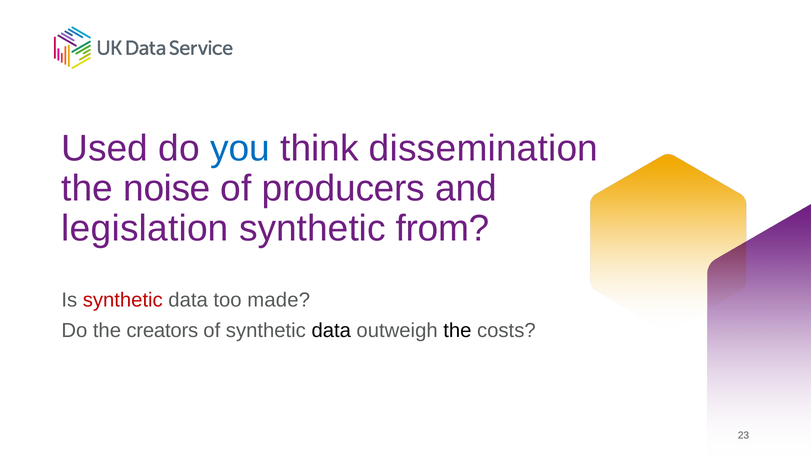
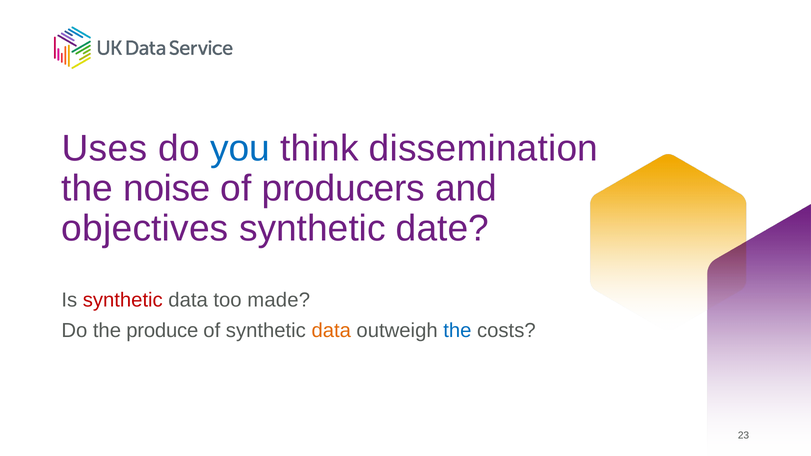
Used: Used -> Uses (105, 148)
legislation: legislation -> objectives (145, 229)
from: from -> date (442, 229)
creators: creators -> produce (162, 331)
data colour: black -> orange (331, 331)
the colour: black -> blue (457, 331)
